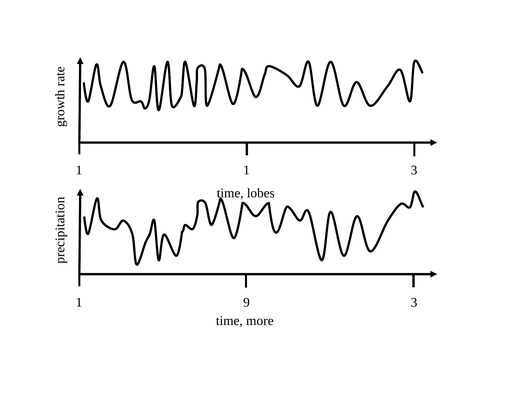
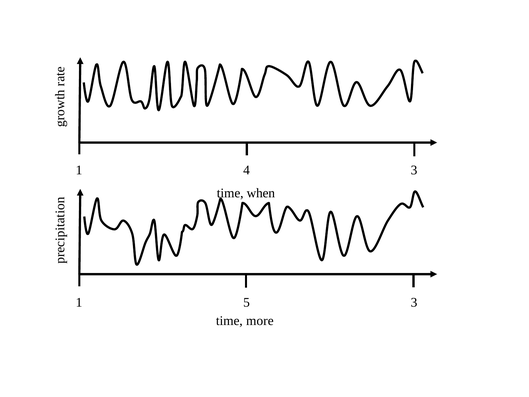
1 1: 1 -> 4 (247, 170)
lobes: lobes -> when (261, 193)
9: 9 -> 5 (247, 302)
